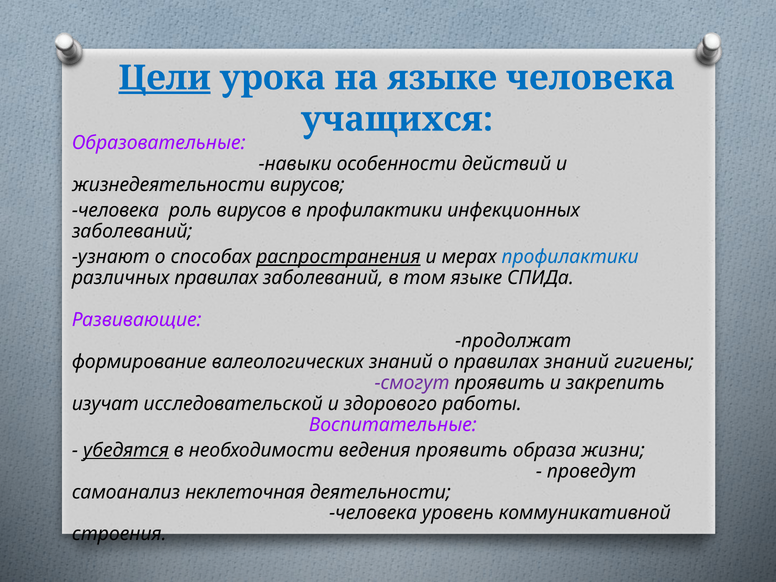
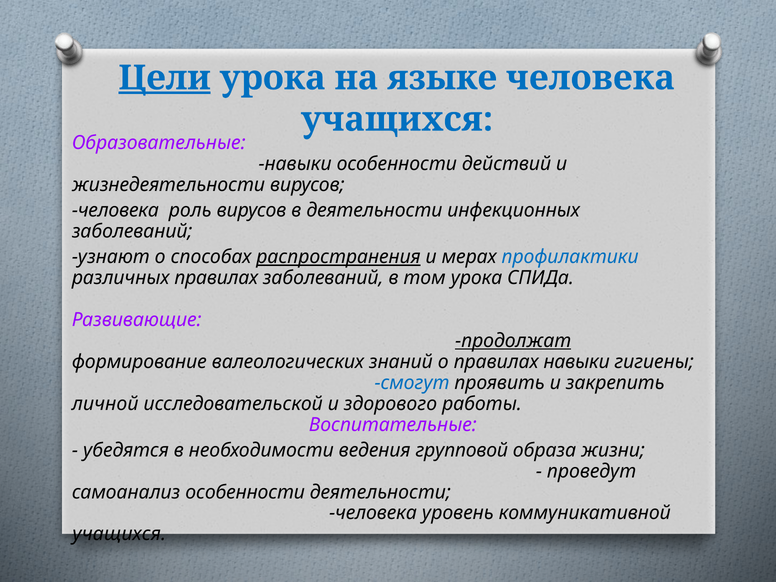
в профилактики: профилактики -> деятельности (374, 210)
том языке: языке -> урока (476, 278)
продолжат underline: none -> present (513, 341)
правилах знаний: знаний -> навыки (577, 362)
смогут colour: purple -> blue (412, 383)
изучат: изучат -> личной (105, 404)
убедятся underline: present -> none (126, 450)
ведения проявить: проявить -> групповой (462, 450)
самоанализ неклеточная: неклеточная -> особенности (245, 492)
строения: строения -> учащихся (119, 534)
